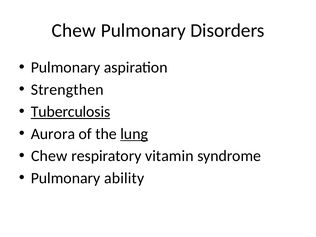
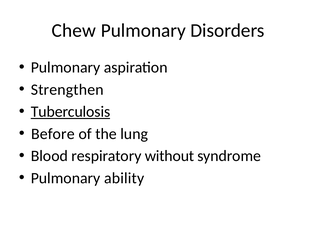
Aurora: Aurora -> Before (53, 134)
lung underline: present -> none (134, 134)
Chew: Chew -> Blood (49, 156)
vitamin: vitamin -> without (169, 156)
